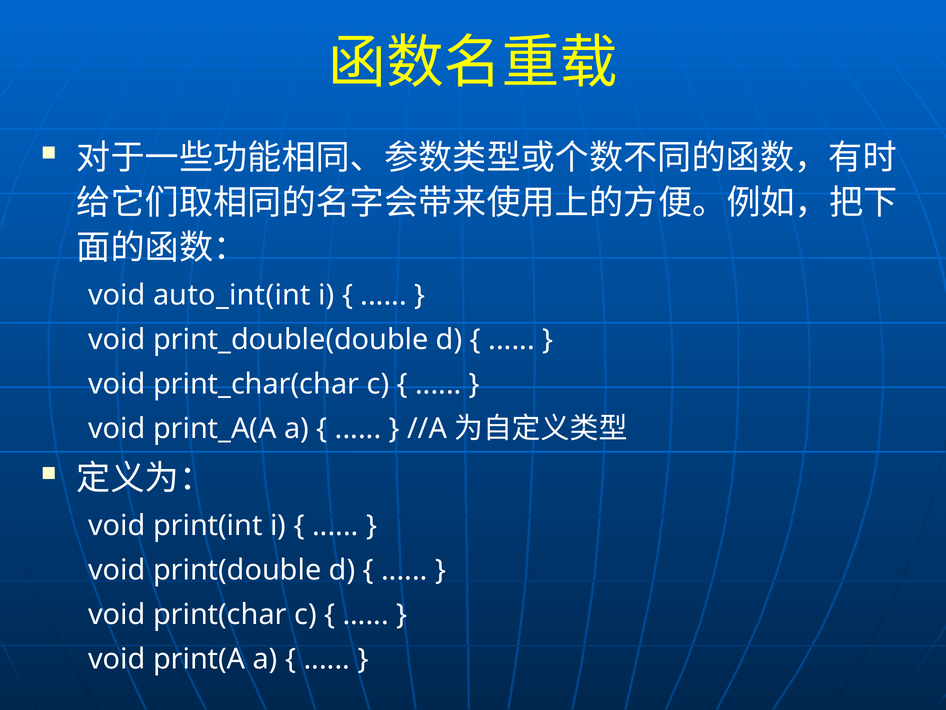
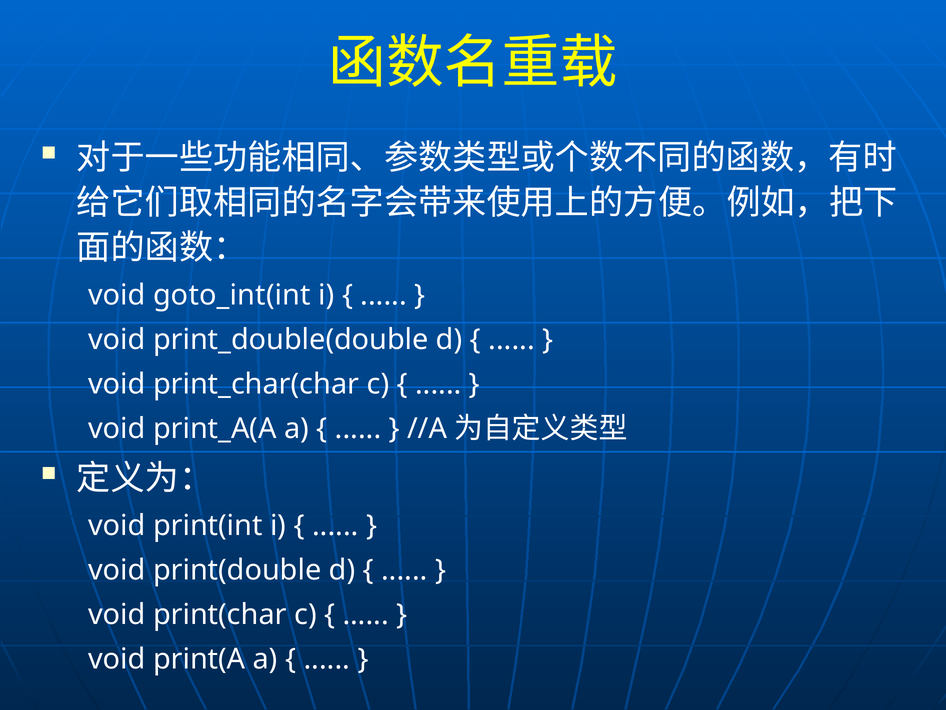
auto_int(int: auto_int(int -> goto_int(int (232, 295)
